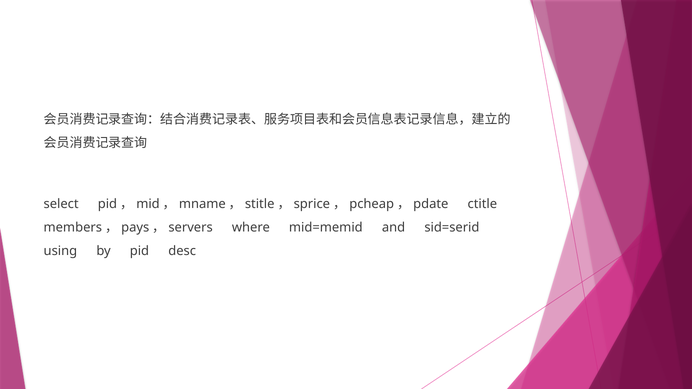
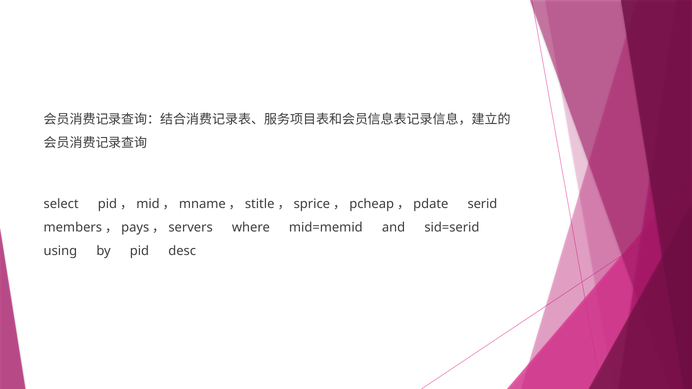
ctitle: ctitle -> serid (482, 204)
